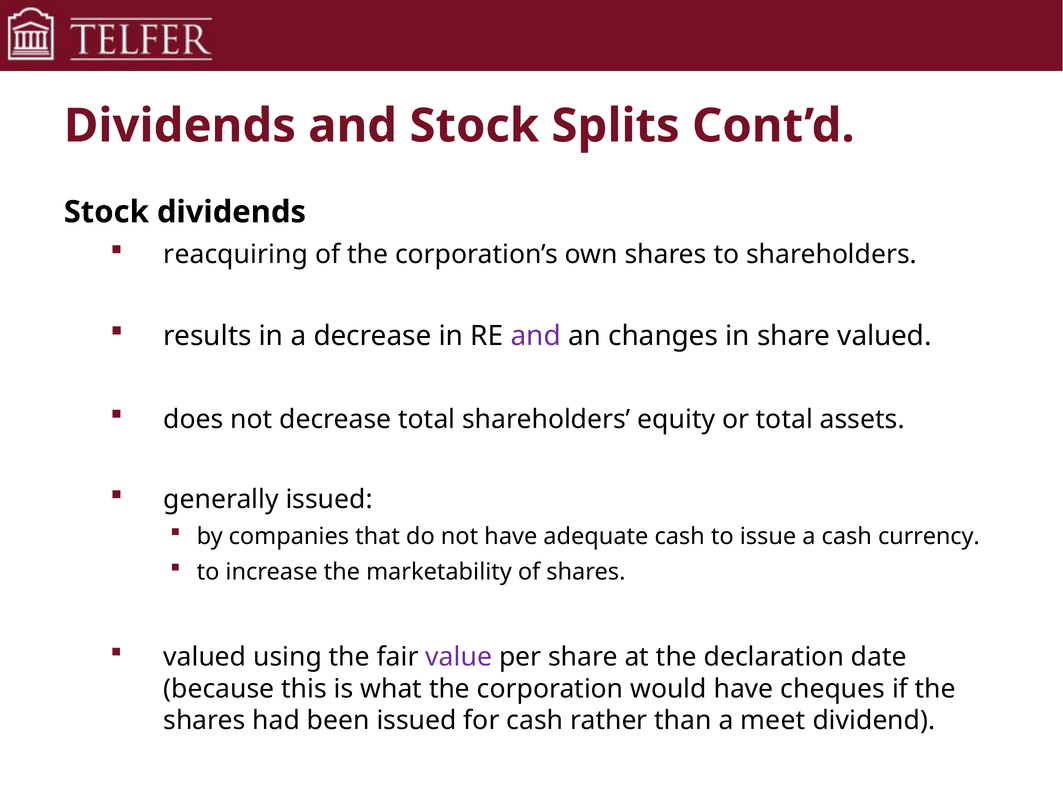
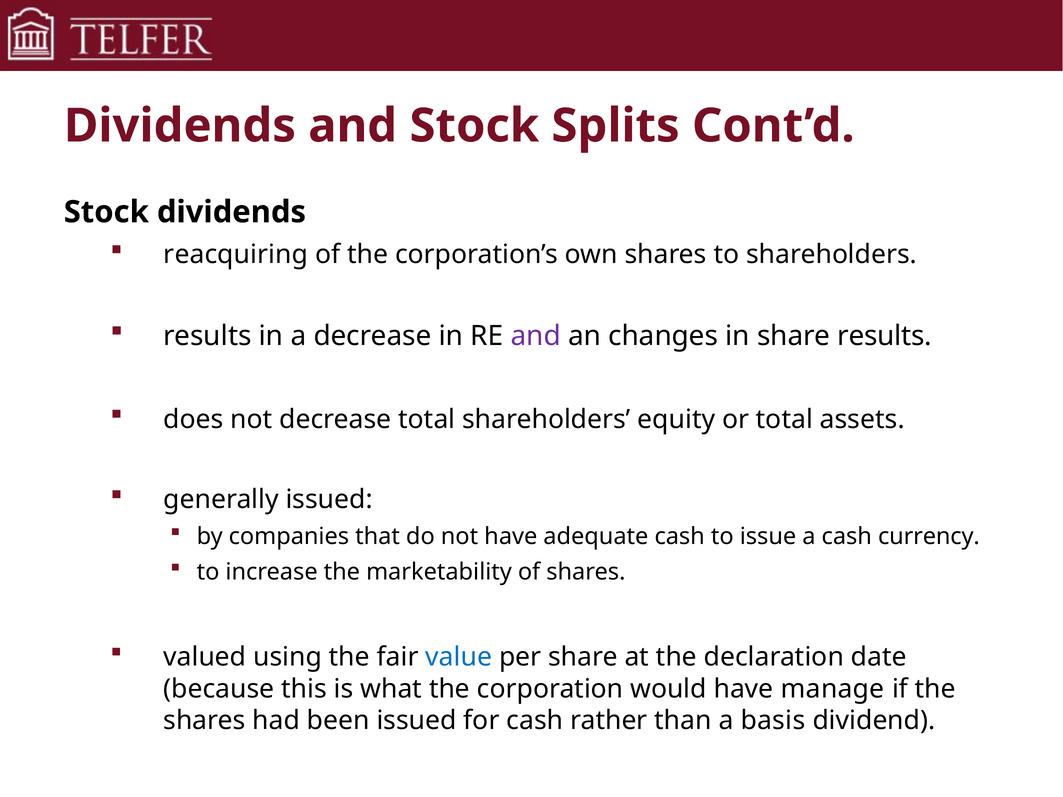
share valued: valued -> results (885, 336)
value colour: purple -> blue (459, 657)
cheques: cheques -> manage (833, 689)
meet: meet -> basis (773, 721)
